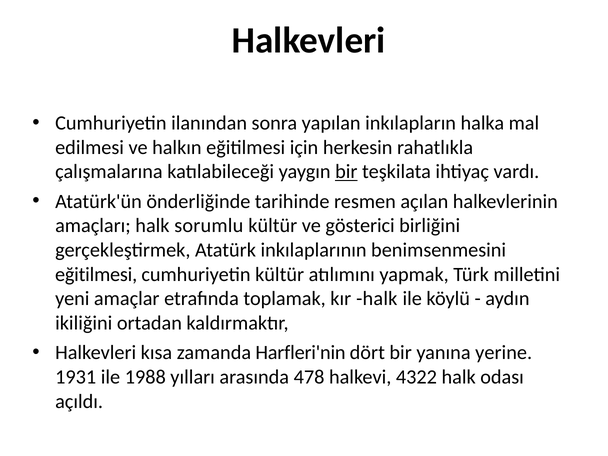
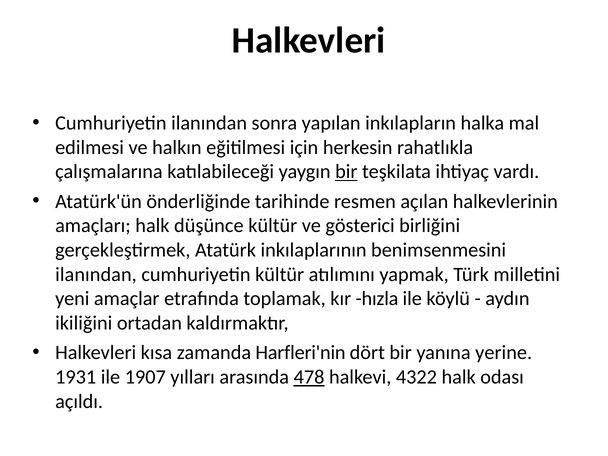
sorumlu: sorumlu -> düşünce (209, 226)
eğitilmesi: eğitilmesi -> ilanından (96, 274)
kır halk: halk -> hızla (377, 299)
1988: 1988 -> 1907 (145, 377)
478 underline: none -> present (309, 377)
